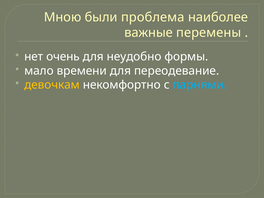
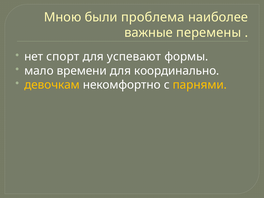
очень: очень -> спорт (63, 57)
неудобно: неудобно -> успевают (134, 57)
переодевание: переодевание -> координально (177, 71)
парнями colour: light blue -> yellow (200, 85)
